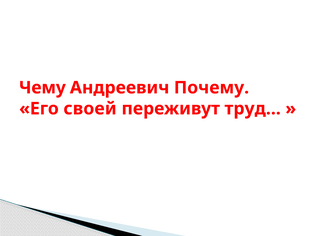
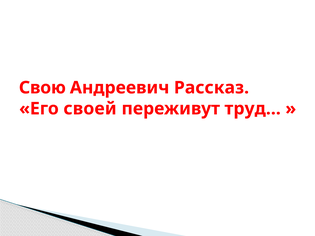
Чему: Чему -> Свою (42, 88)
Почему: Почему -> Рассказ (211, 88)
